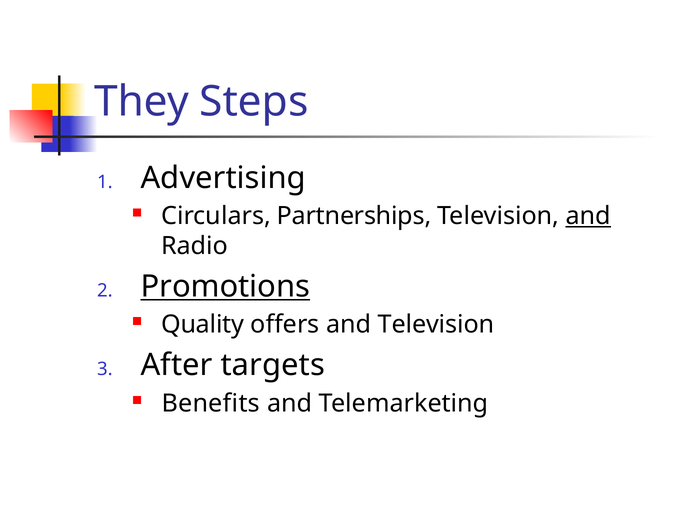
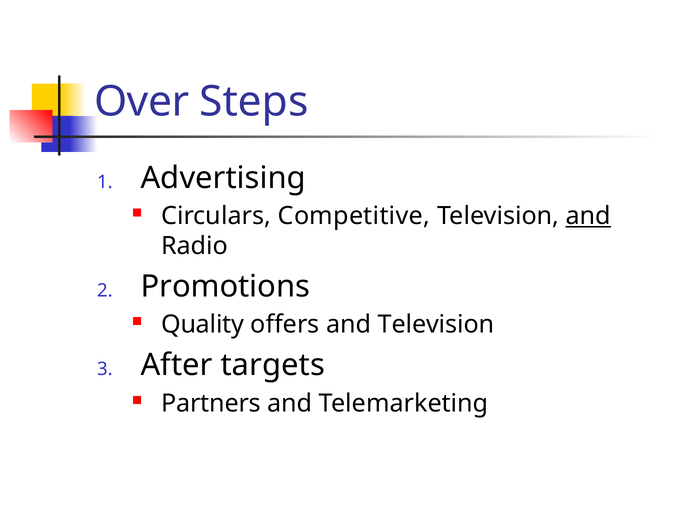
They: They -> Over (142, 102)
Partnerships: Partnerships -> Competitive (354, 216)
Promotions underline: present -> none (225, 287)
Benefits: Benefits -> Partners (211, 404)
